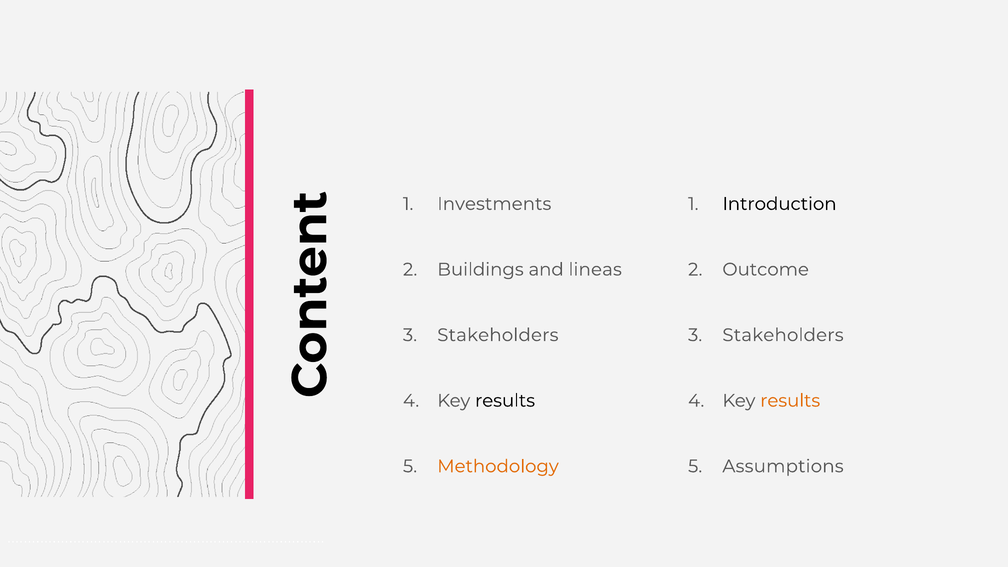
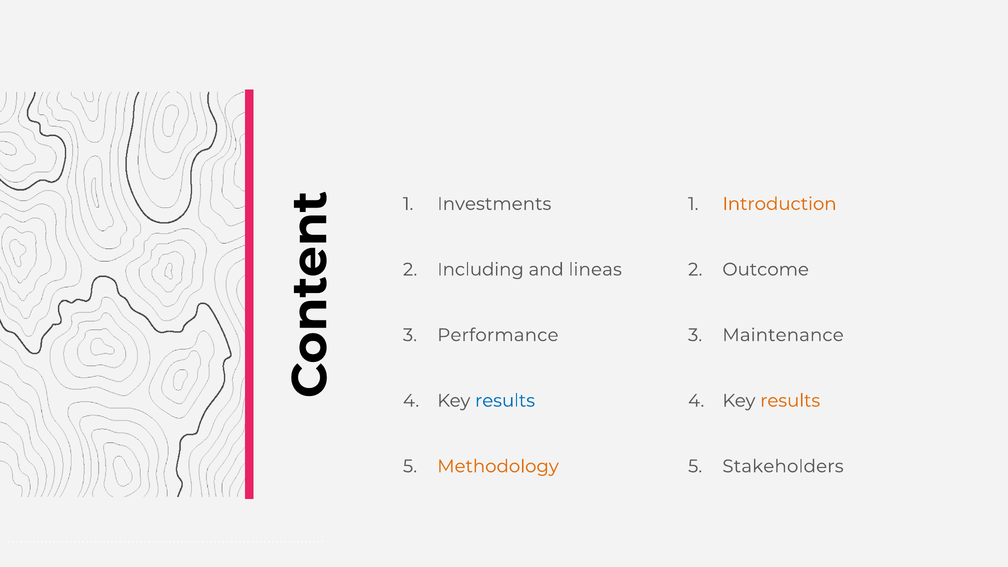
Introduction colour: black -> orange (779, 204)
Buildings: Buildings -> Including (481, 270)
Stakeholders: Stakeholders -> Performance (498, 335)
Stakeholders: Stakeholders -> Maintenance (783, 335)
results colour: black -> blue (505, 401)
Assumptions: Assumptions -> Stakeholders (783, 466)
